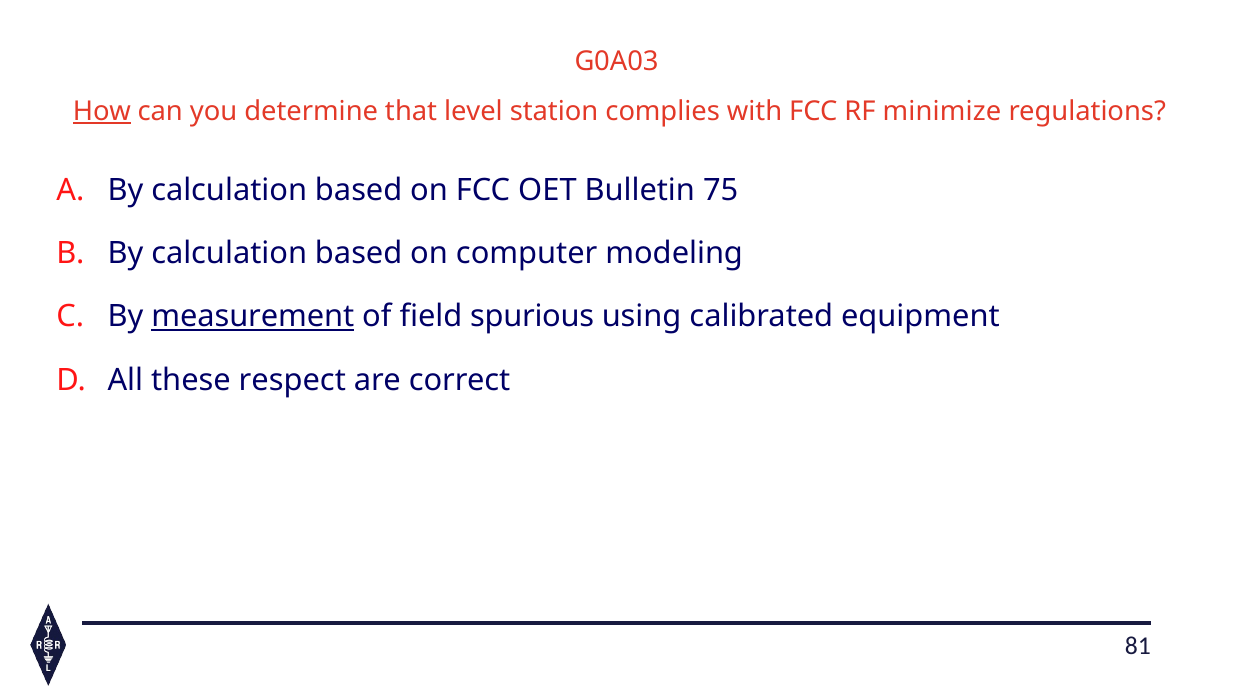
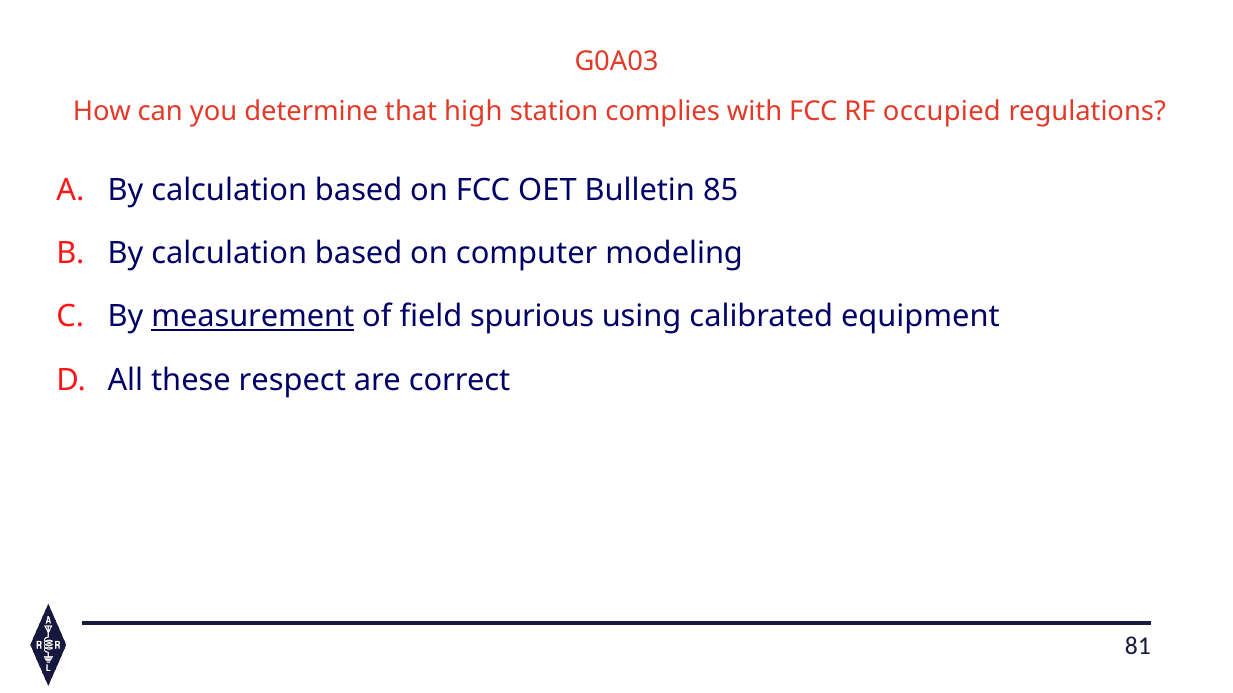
How underline: present -> none (102, 111)
level: level -> high (473, 111)
minimize: minimize -> occupied (942, 111)
75: 75 -> 85 (721, 191)
